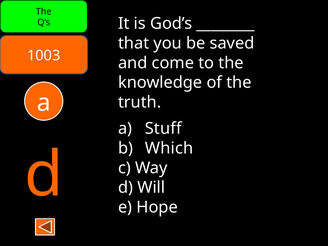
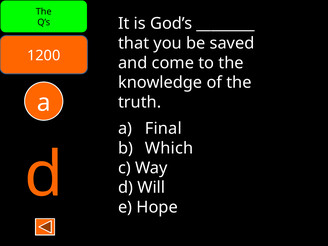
1003: 1003 -> 1200 (44, 56)
Stuff: Stuff -> Final (163, 128)
